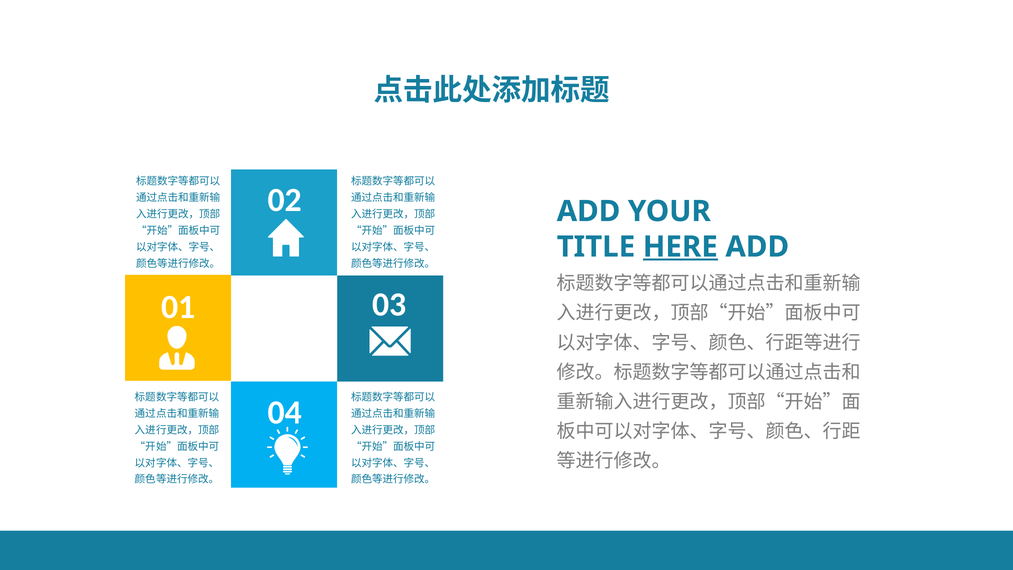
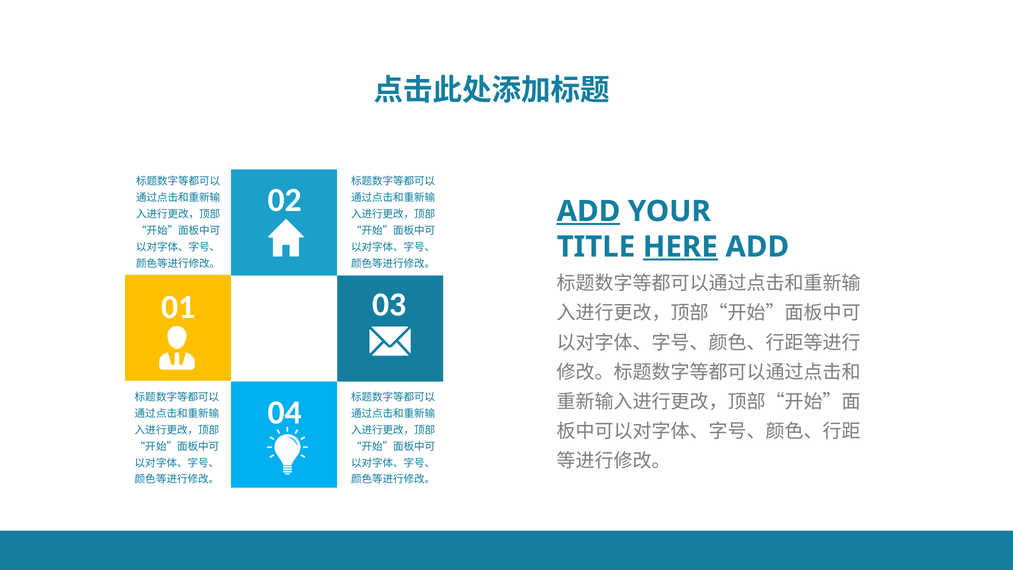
ADD underline: none -> present (589, 211)
